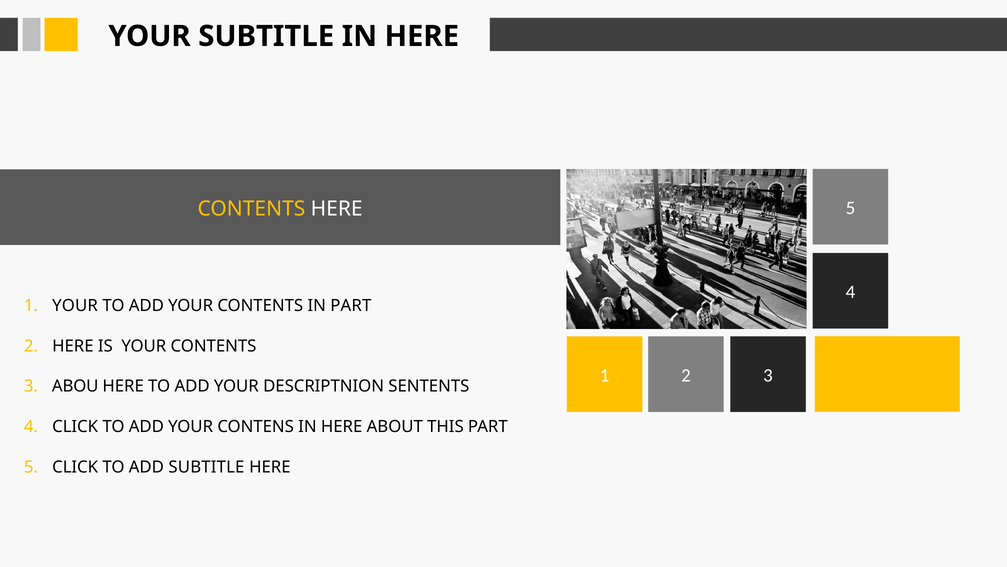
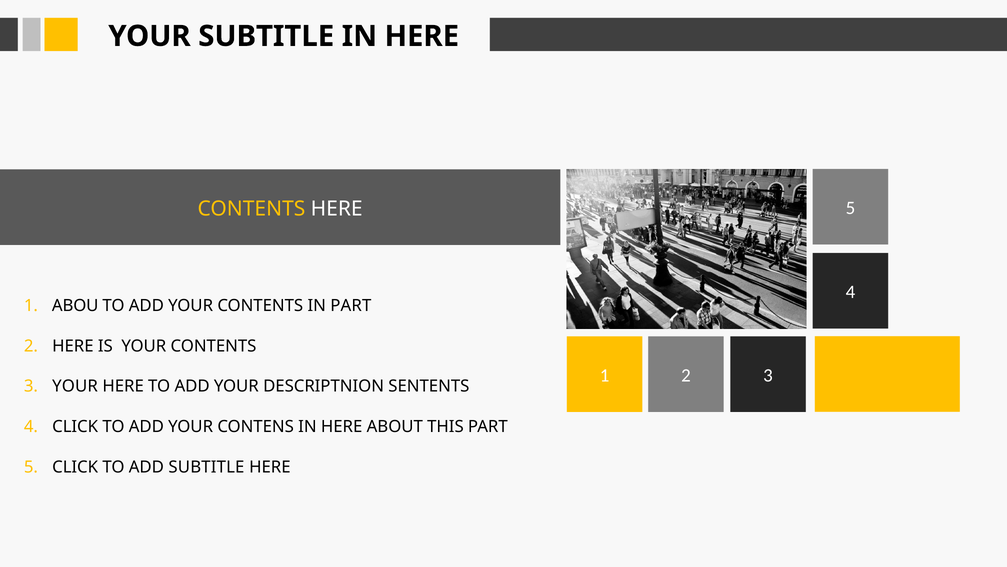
1 YOUR: YOUR -> ABOU (75, 305)
3 ABOU: ABOU -> YOUR (75, 386)
